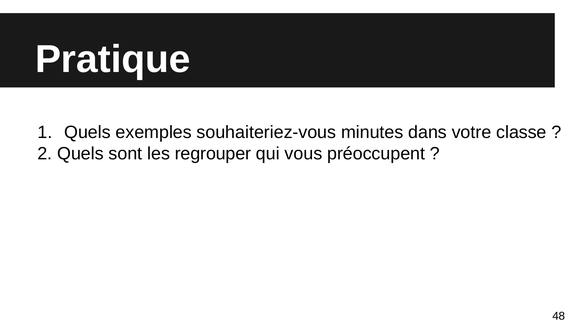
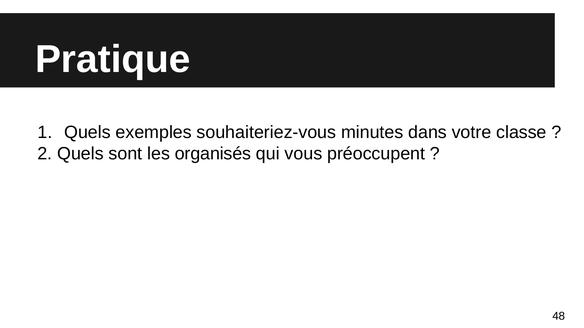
regrouper: regrouper -> organisés (213, 154)
